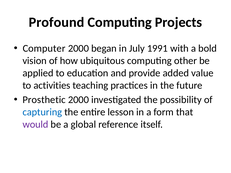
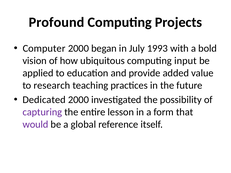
1991: 1991 -> 1993 (157, 48)
other: other -> input (185, 61)
activities: activities -> research (52, 85)
Prosthetic: Prosthetic -> Dedicated (44, 100)
capturing colour: blue -> purple (42, 112)
